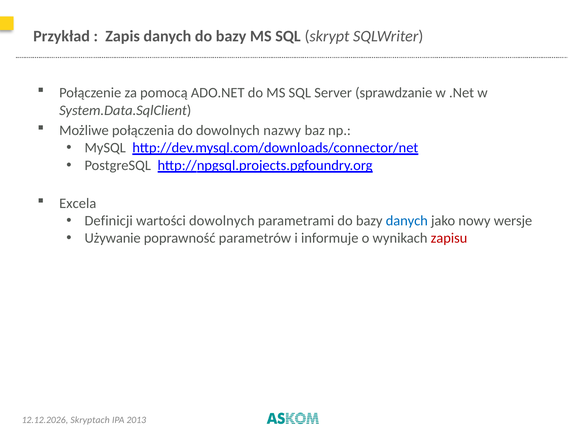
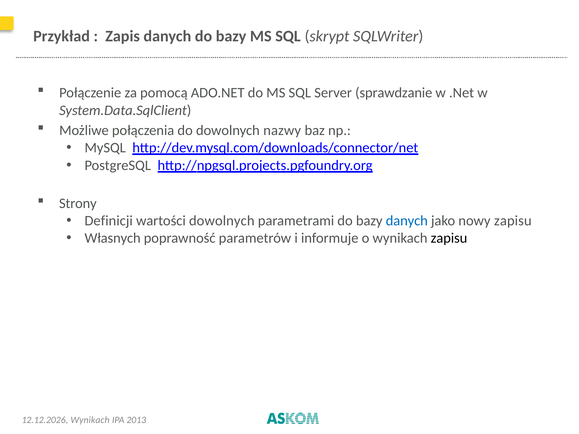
Excela: Excela -> Strony (78, 204)
nowy wersje: wersje -> zapisu (513, 221)
Używanie: Używanie -> Własnych (113, 238)
zapisu colour: red -> black (449, 238)
Skryptach: Skryptach -> Wynikach (90, 420)
